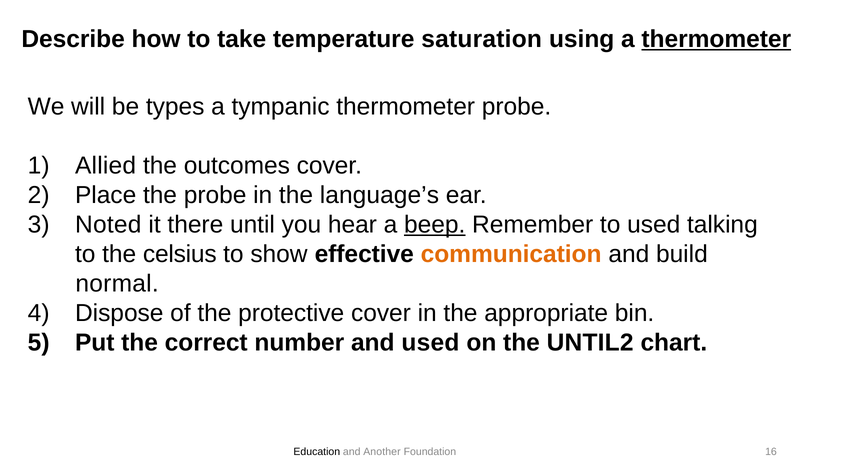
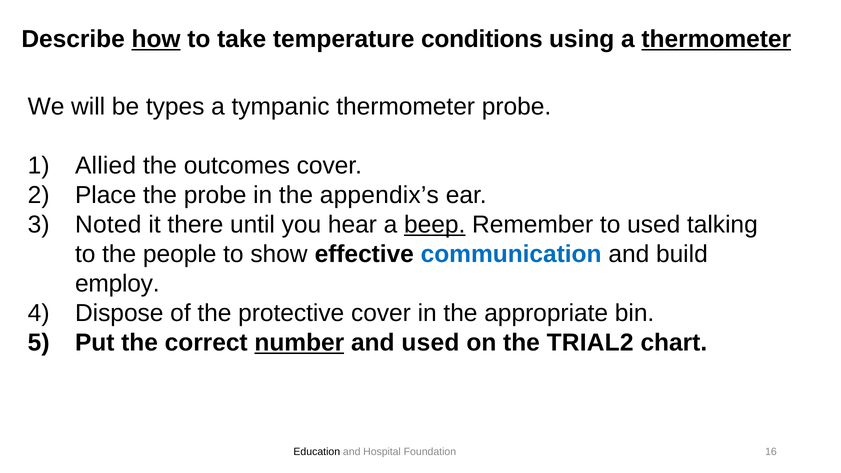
how underline: none -> present (156, 39)
saturation: saturation -> conditions (482, 39)
language’s: language’s -> appendix’s (379, 195)
celsius: celsius -> people (180, 254)
communication colour: orange -> blue (511, 254)
normal: normal -> employ (117, 284)
number underline: none -> present (299, 343)
UNTIL2: UNTIL2 -> TRIAL2 (590, 343)
Another: Another -> Hospital (382, 452)
